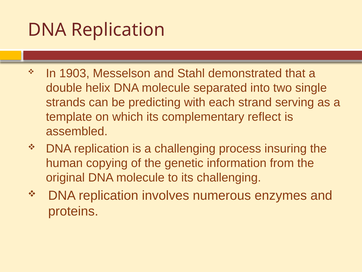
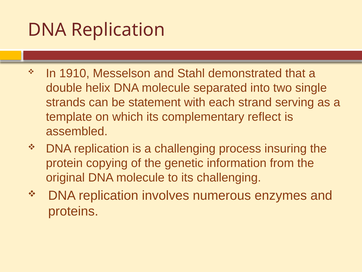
1903: 1903 -> 1910 (74, 73)
predicting: predicting -> statement (155, 102)
human: human -> protein (64, 163)
